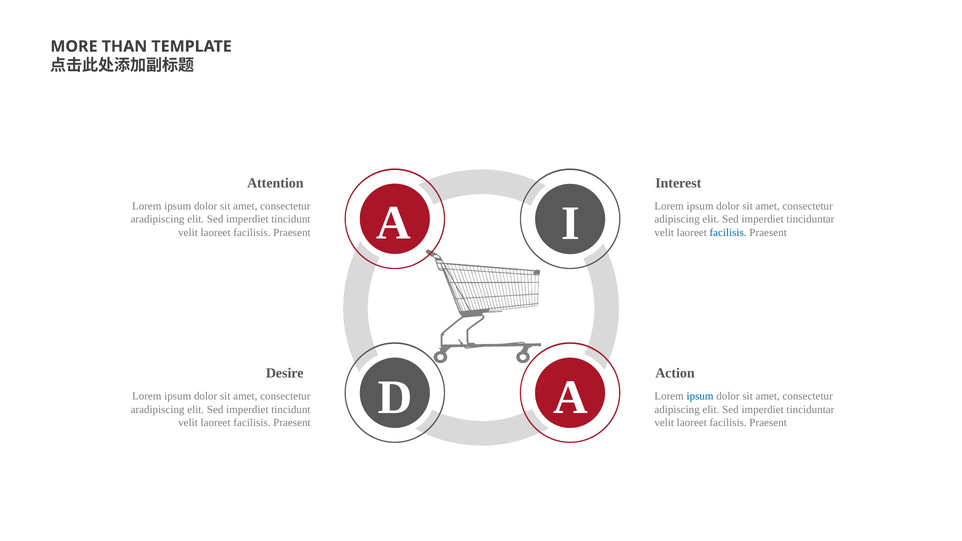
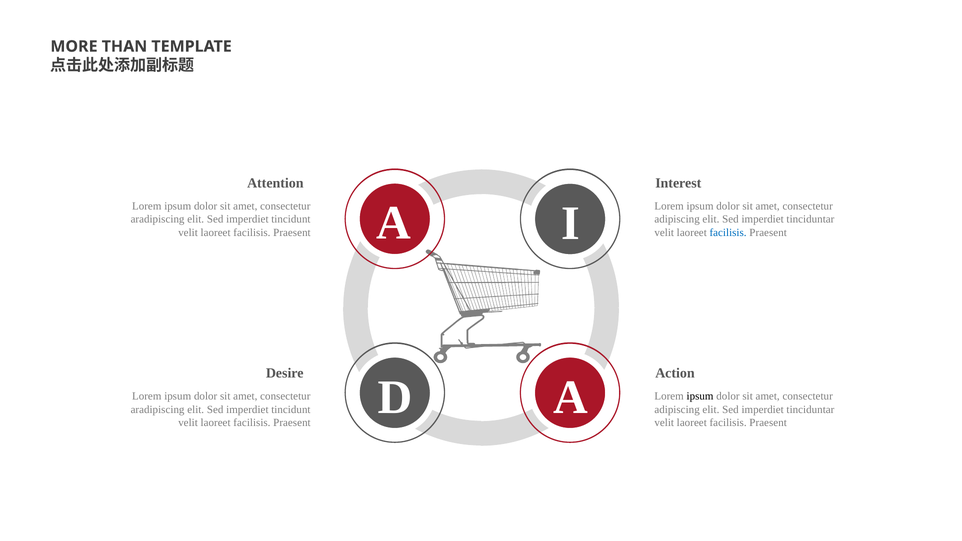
ipsum colour: blue -> black (700, 396)
